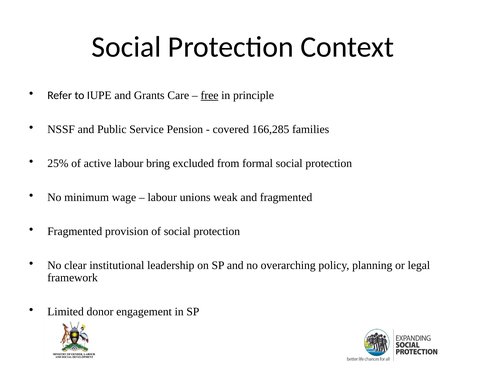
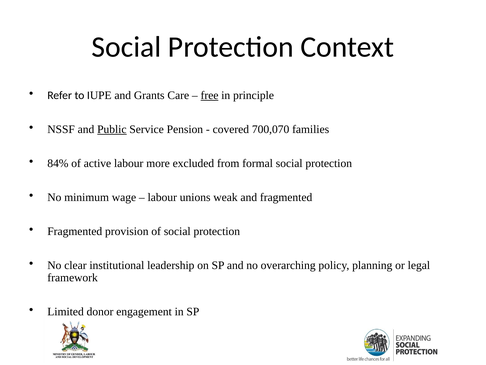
Public underline: none -> present (112, 129)
166,285: 166,285 -> 700,070 (271, 129)
25%: 25% -> 84% (58, 163)
bring: bring -> more (158, 163)
